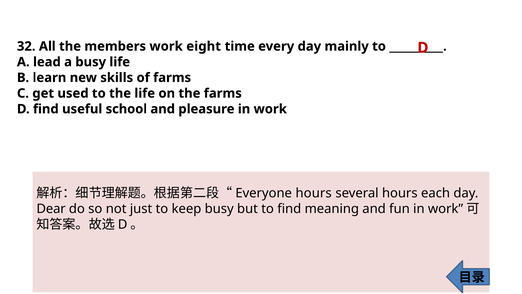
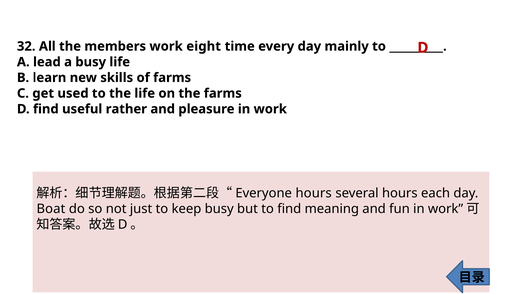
school: school -> rather (126, 109)
Dear: Dear -> Boat (51, 209)
